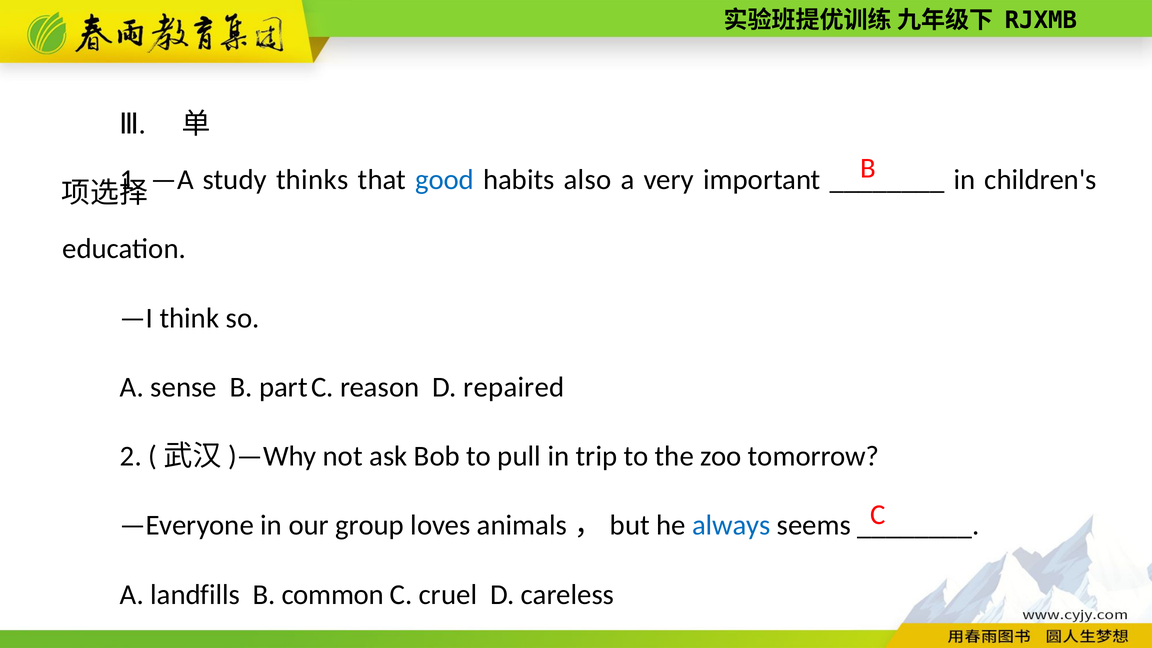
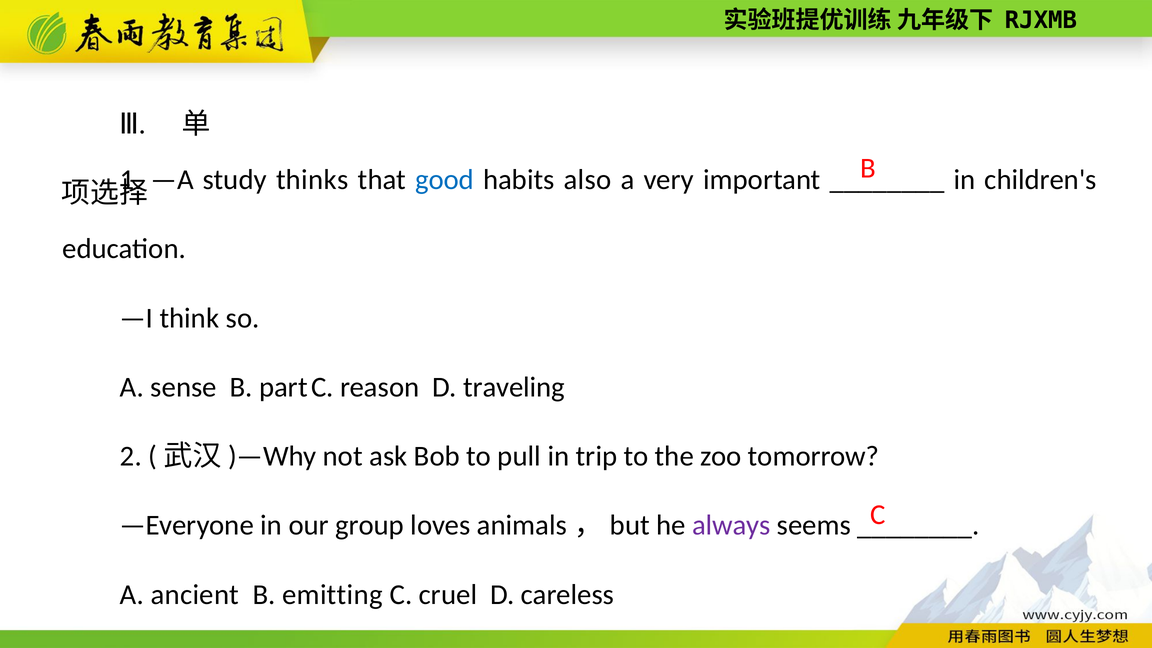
repaired: repaired -> traveling (514, 387)
always colour: blue -> purple (731, 525)
landfills: landfills -> ancient (195, 595)
common: common -> emitting (332, 595)
